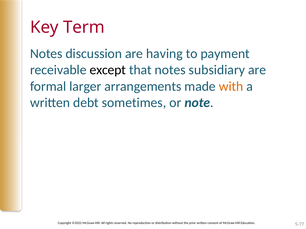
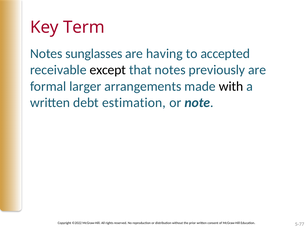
discussion: discussion -> sunglasses (94, 54)
payment: payment -> accepted (225, 54)
subsidiary: subsidiary -> previously (217, 70)
with colour: orange -> black (231, 86)
sometimes: sometimes -> estimation (134, 103)
